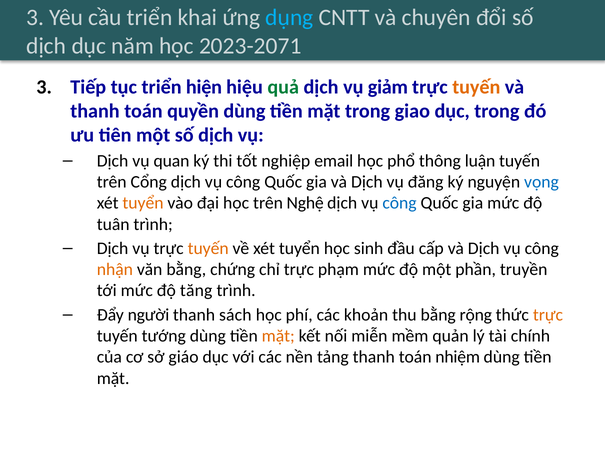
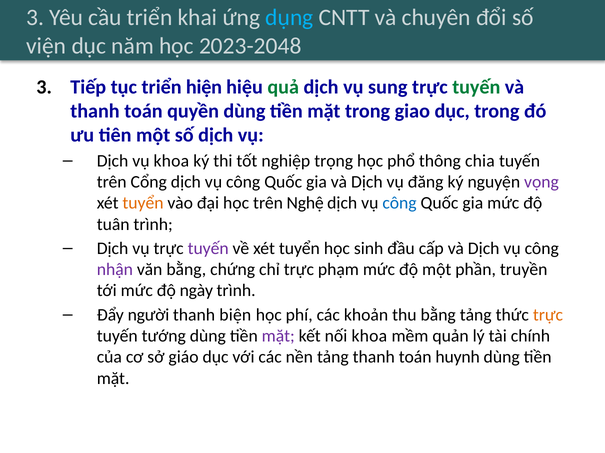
dịch: dịch -> viện (46, 46)
2023-2071: 2023-2071 -> 2023-2048 (250, 46)
giảm: giảm -> sung (388, 87)
tuyến colour: orange -> green (476, 87)
vụ quan: quan -> khoa (171, 161)
email: email -> trọng (334, 161)
luận: luận -> chia (480, 161)
vọng colour: blue -> purple (541, 182)
tuyến colour: orange -> purple (208, 249)
nhận colour: orange -> purple (115, 270)
tăng: tăng -> ngày (196, 291)
sách: sách -> biện (235, 315)
bằng rộng: rộng -> tảng (476, 315)
mặt colour: orange -> purple (278, 337)
nối miễn: miễn -> khoa (369, 337)
nhiệm: nhiệm -> huynh (458, 358)
